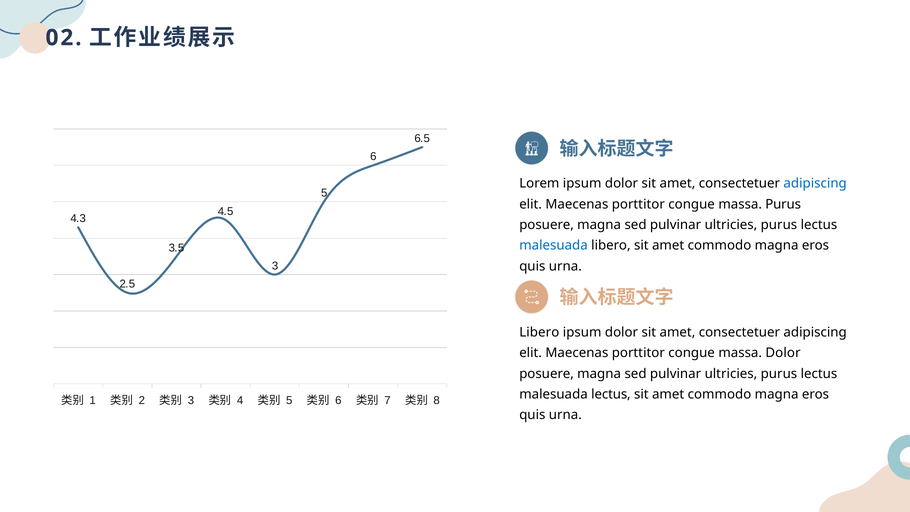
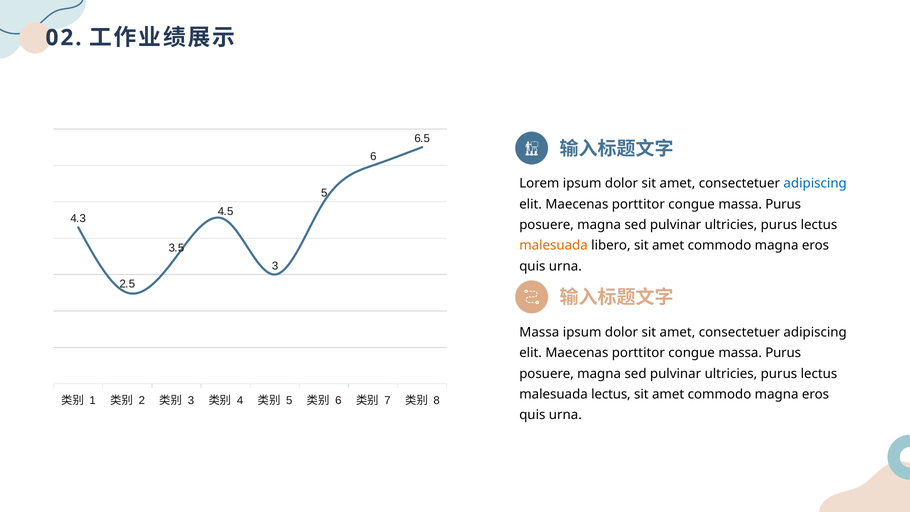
malesuada colour: blue -> orange (553, 245)
Libero: Libero -> Massa (539, 332)
Dolor: Dolor -> Purus (783, 353)
